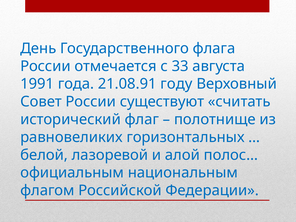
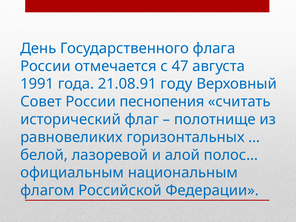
33: 33 -> 47 (180, 66)
существуют: существуют -> песнопения (162, 102)
